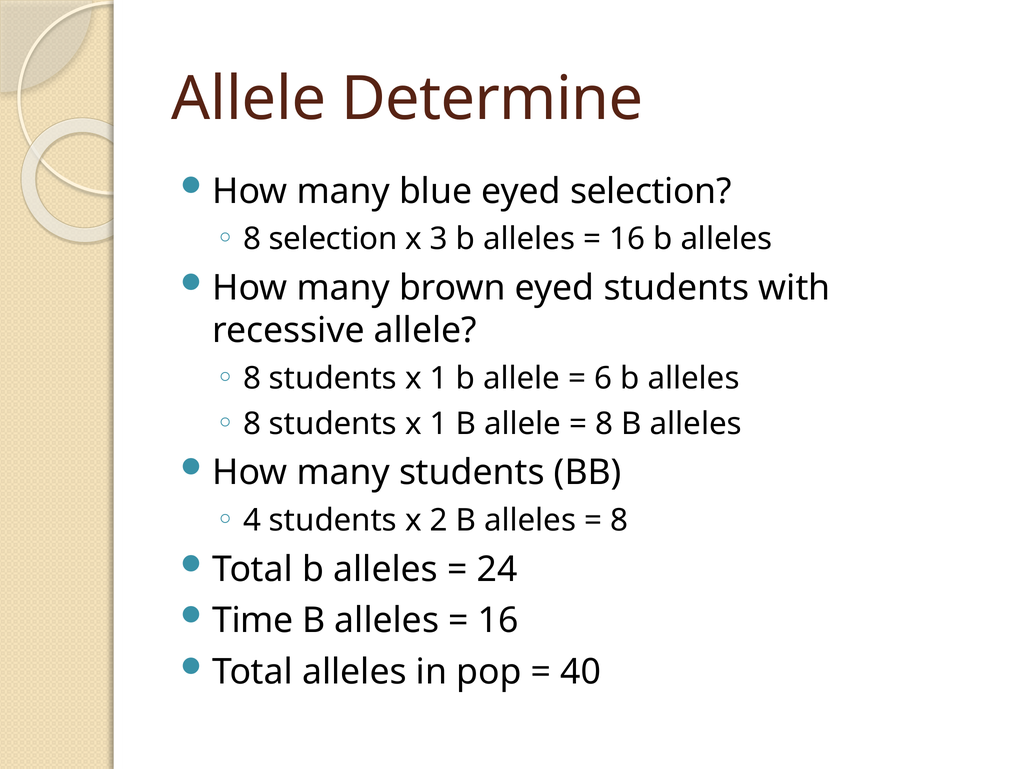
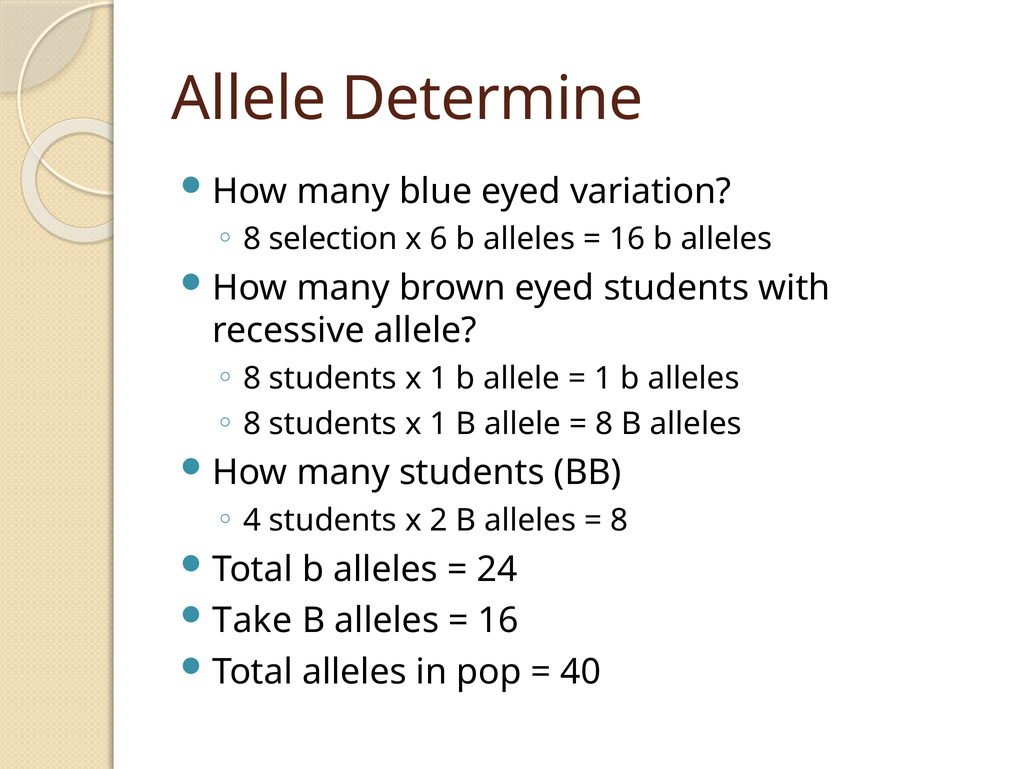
eyed selection: selection -> variation (651, 191)
3: 3 -> 6 (439, 239)
6: 6 -> 1 (603, 379)
Time: Time -> Take (252, 621)
